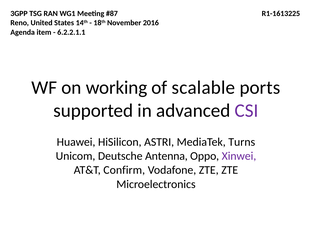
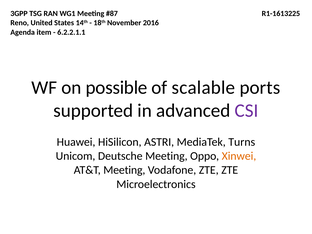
working: working -> possible (117, 88)
Deutsche Antenna: Antenna -> Meeting (166, 156)
Xinwei colour: purple -> orange (239, 156)
AT&T Confirm: Confirm -> Meeting (124, 170)
